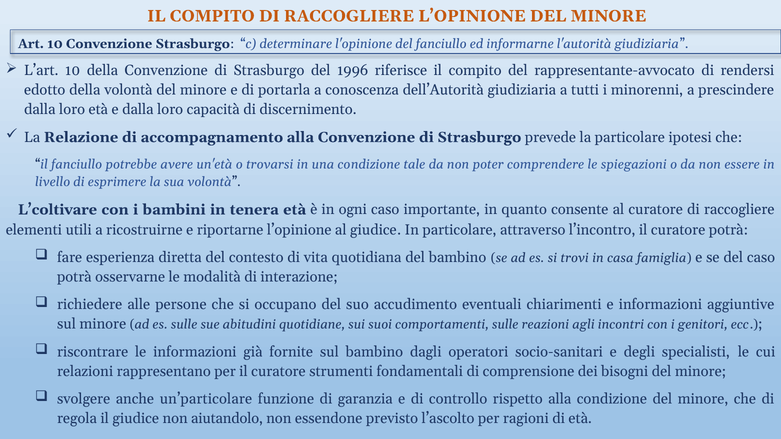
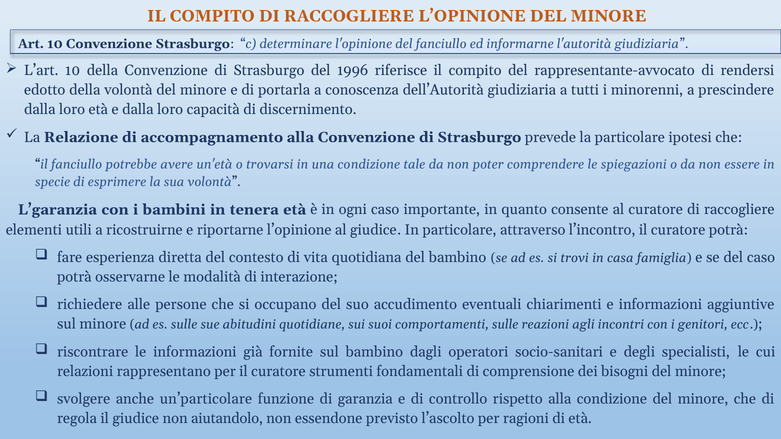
livello: livello -> specie (53, 182)
L’coltivare: L’coltivare -> L’garanzia (57, 210)
